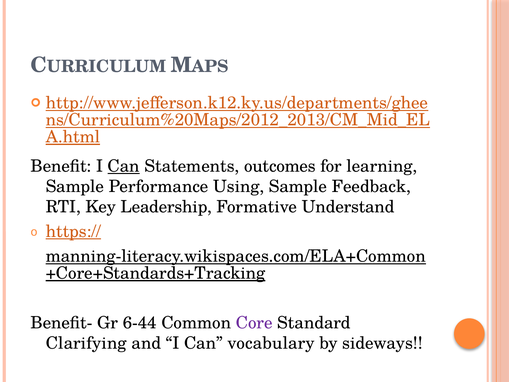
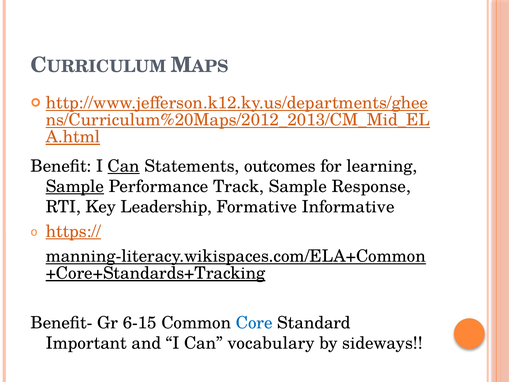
Sample underline: none -> present (75, 186)
Using: Using -> Track (239, 186)
Feedback: Feedback -> Response (371, 186)
Understand: Understand -> Informative (348, 207)
6-44: 6-44 -> 6-15 (140, 323)
Core colour: purple -> blue (254, 323)
Clarifying: Clarifying -> Important (86, 343)
